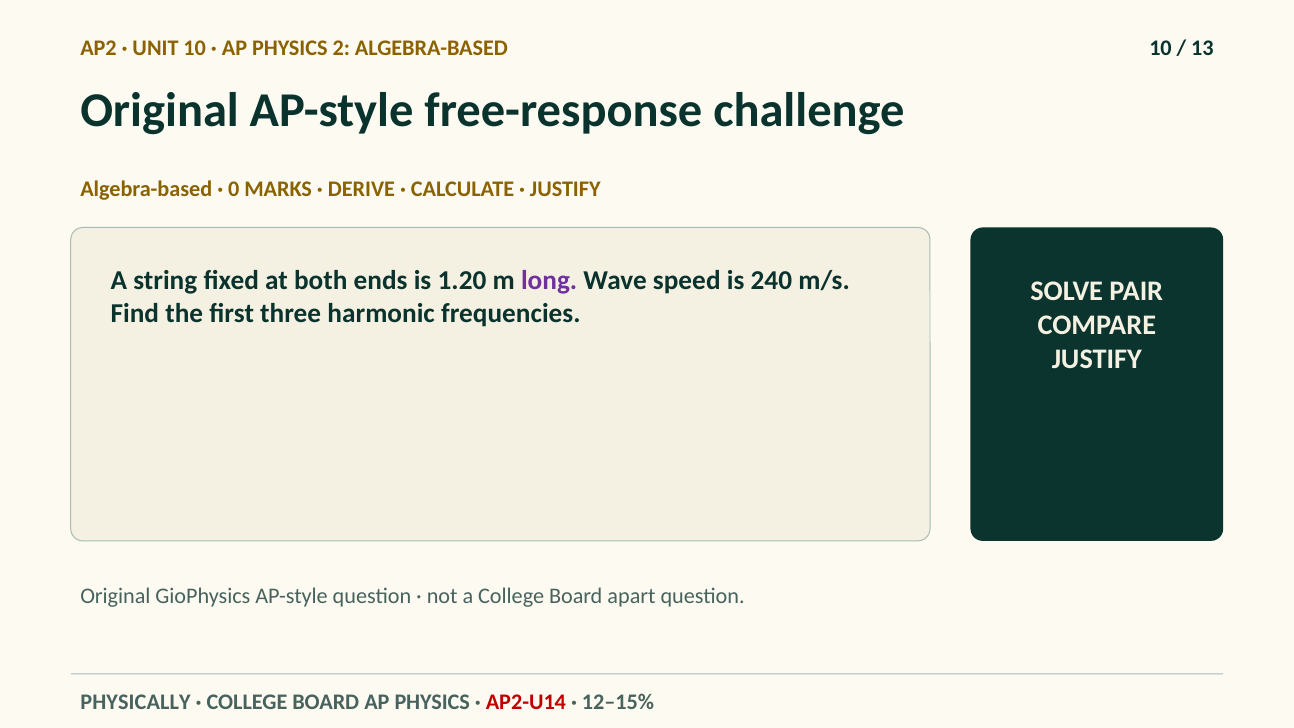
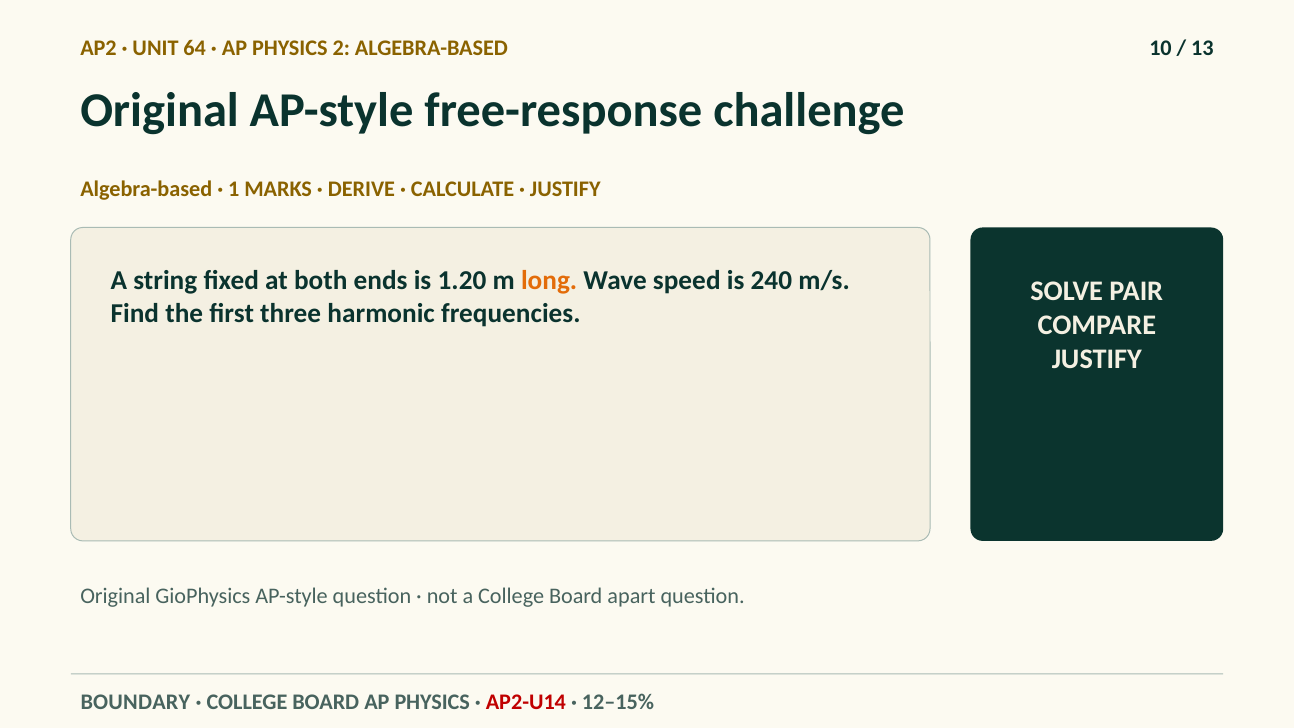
UNIT 10: 10 -> 64 (195, 48)
0: 0 -> 1 (234, 190)
long colour: purple -> orange (549, 281)
PHYSICALLY: PHYSICALLY -> BOUNDARY (135, 702)
